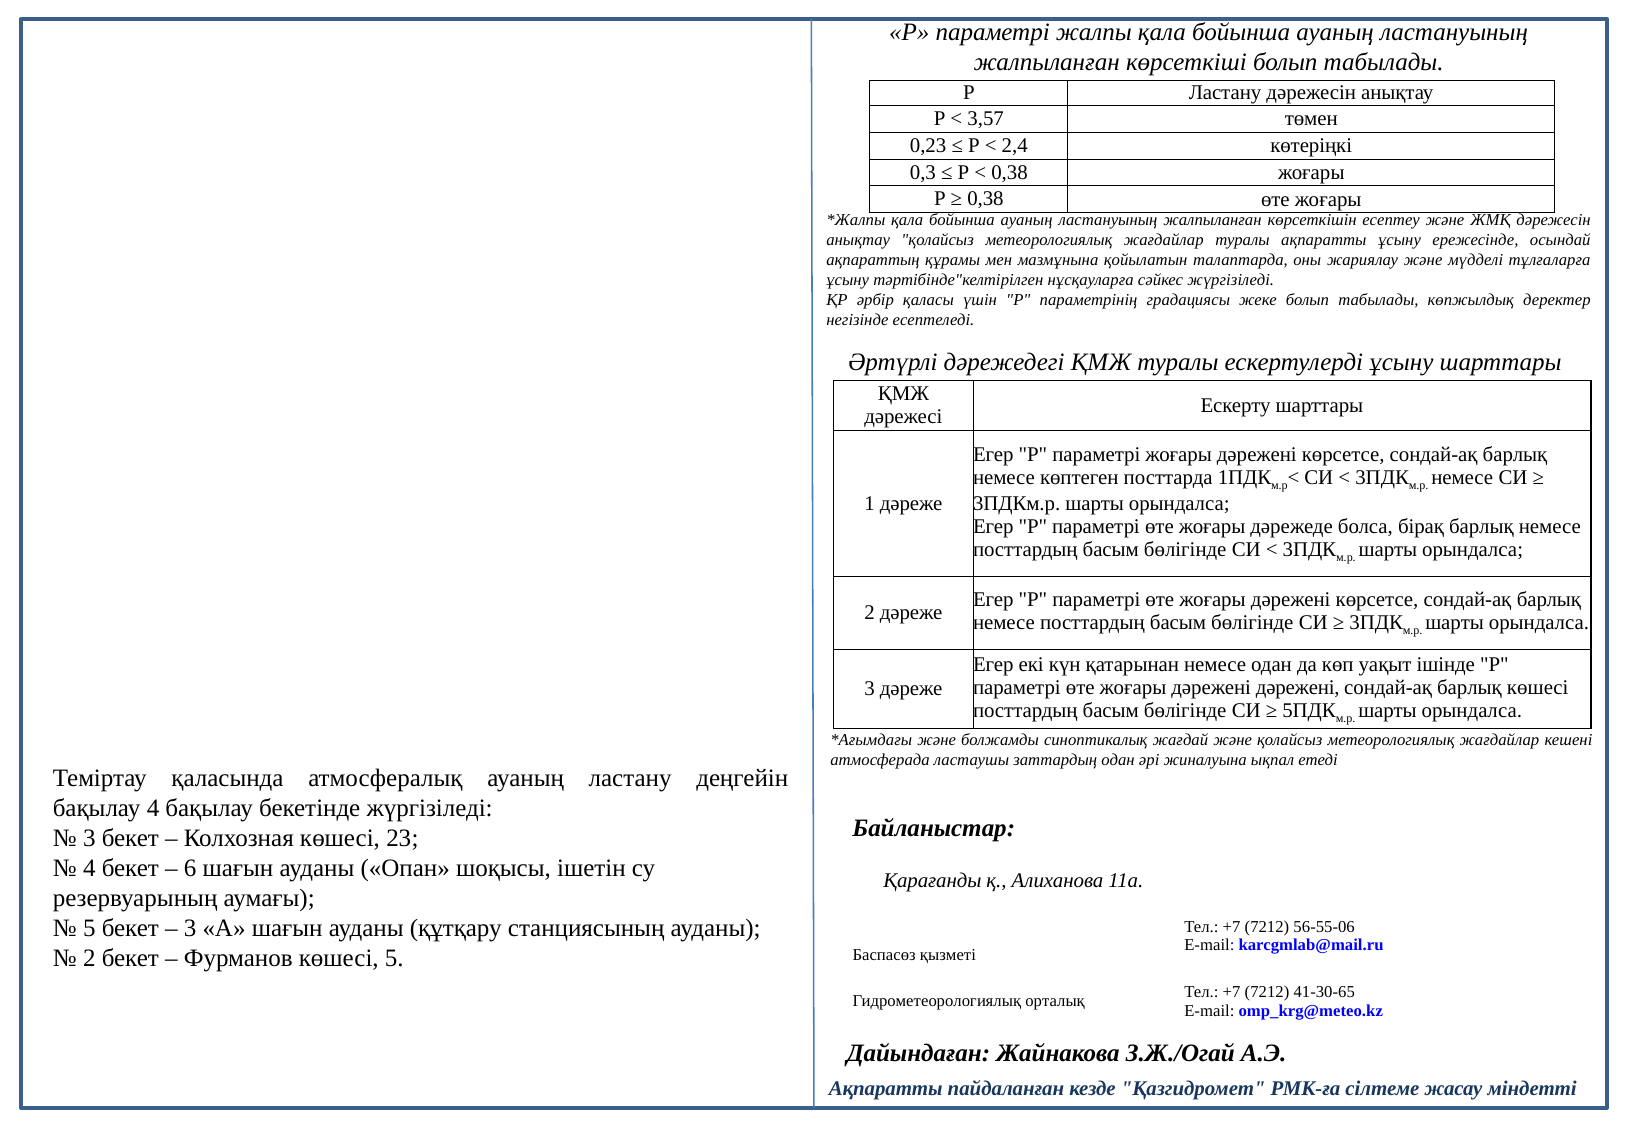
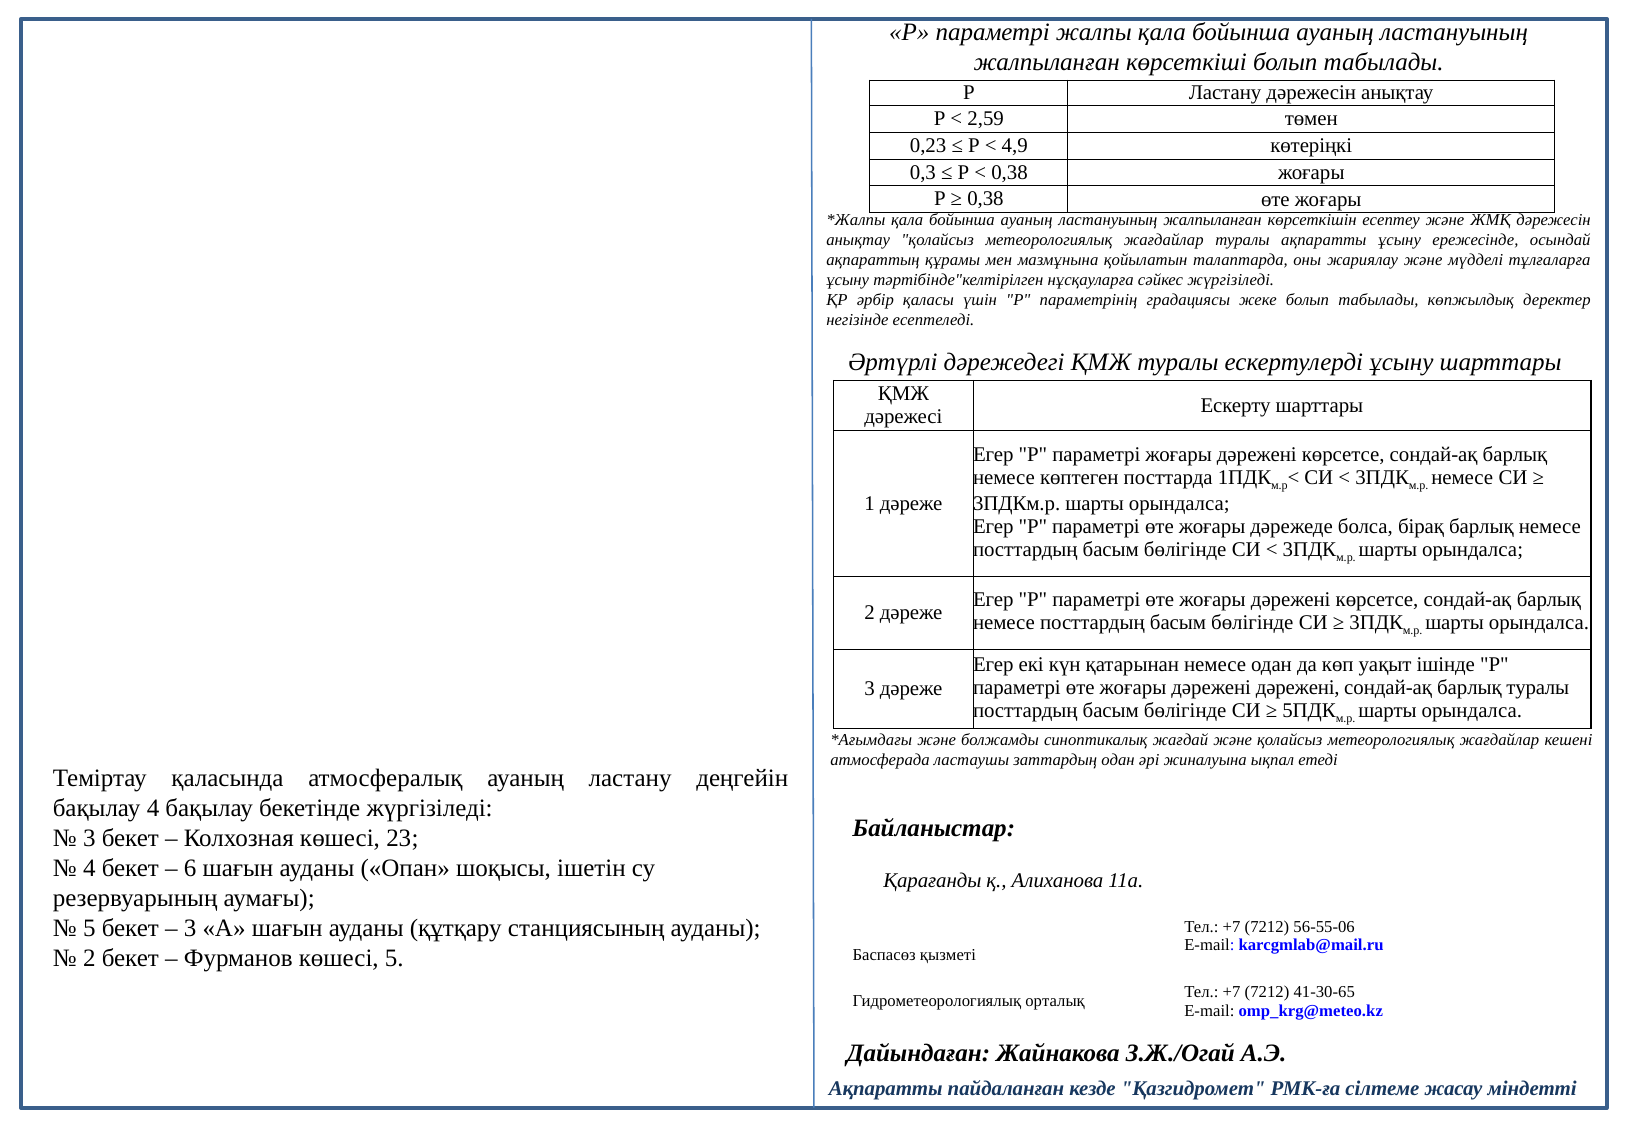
3,57: 3,57 -> 2,59 (986, 119)
2,4: 2,4 -> 4,9 (1015, 145)
барлық көшесі: көшесі -> туралы (1538, 687)
